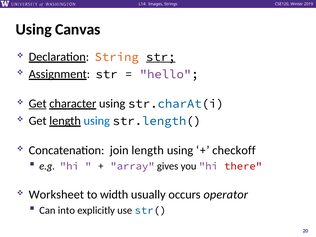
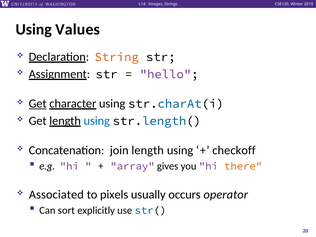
Canvas: Canvas -> Values (78, 29)
str underline: present -> none (161, 57)
there colour: red -> orange (243, 166)
Worksheet: Worksheet -> Associated (56, 195)
width: width -> pixels (114, 195)
into: into -> sort (66, 210)
